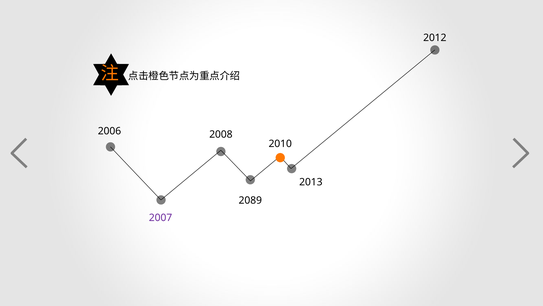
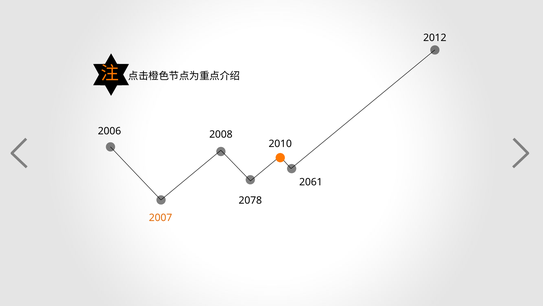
2013: 2013 -> 2061 (311, 182)
2089: 2089 -> 2078 (250, 200)
2007 colour: purple -> orange (161, 217)
